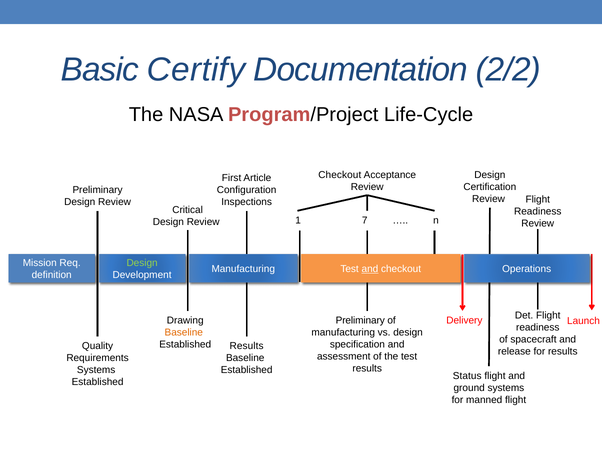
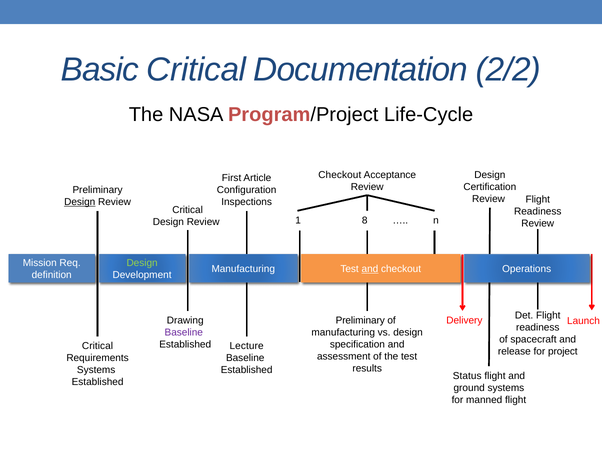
Basic Certify: Certify -> Critical (196, 70)
Design underline: none -> present (80, 202)
7: 7 -> 8 (365, 221)
Baseline colour: orange -> purple (184, 333)
Quality: Quality -> Critical (98, 346)
Results: Results -> Lecture (247, 346)
for results: results -> project (563, 352)
